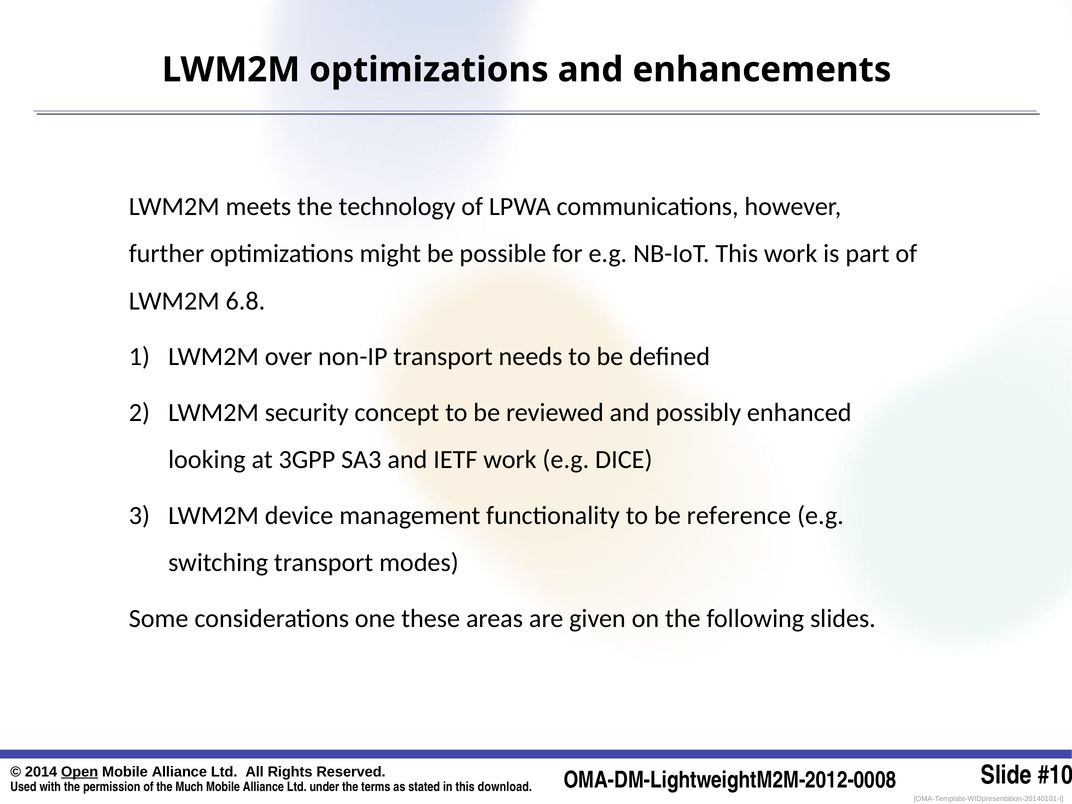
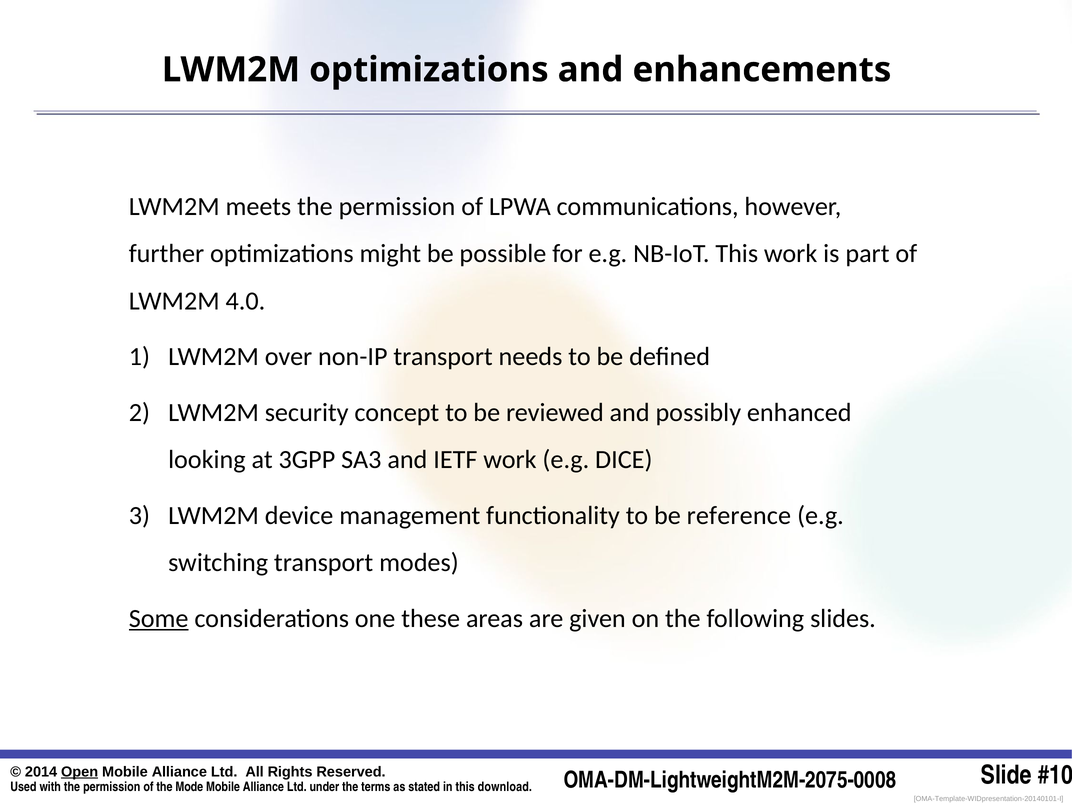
meets the technology: technology -> permission (397, 207)
6.8: 6.8 -> 4.0 (245, 301)
Some underline: none -> present (159, 619)
OMA-DM-LightweightM2M-2012-0008: OMA-DM-LightweightM2M-2012-0008 -> OMA-DM-LightweightM2M-2075-0008 (730, 780)
Much: Much -> Mode (189, 787)
